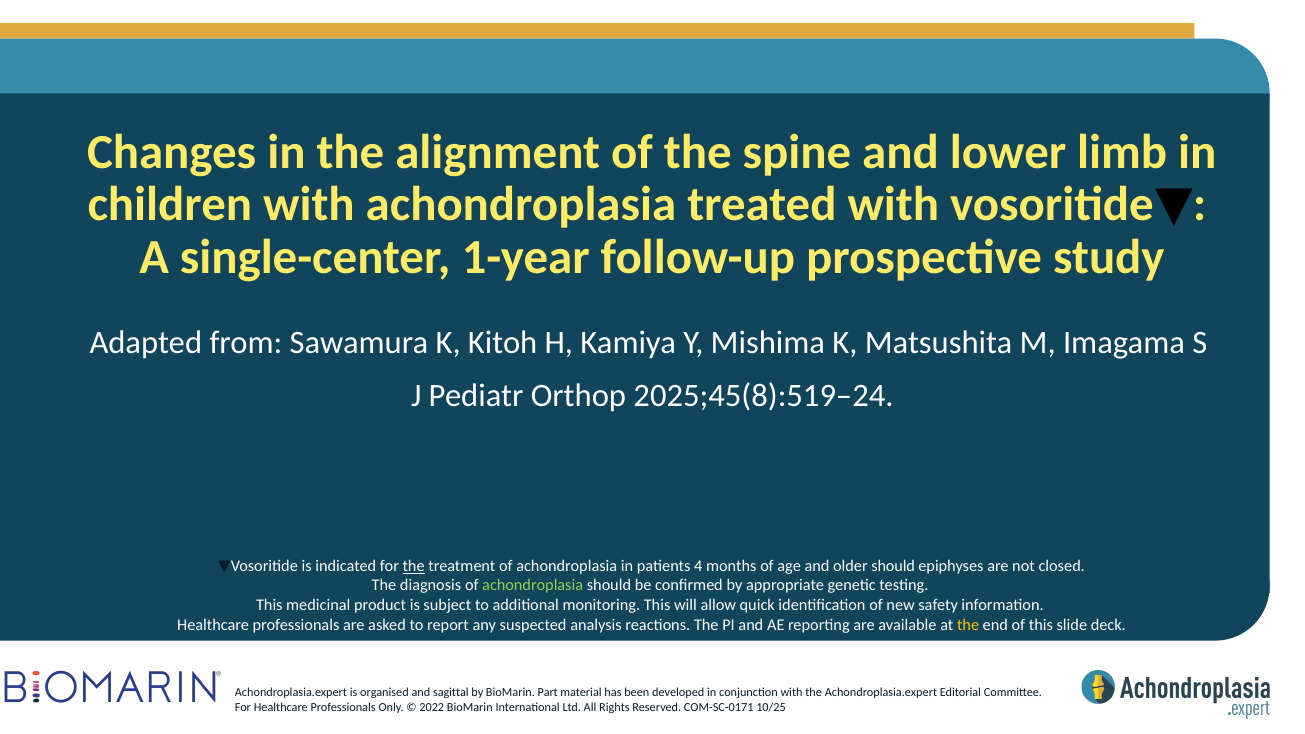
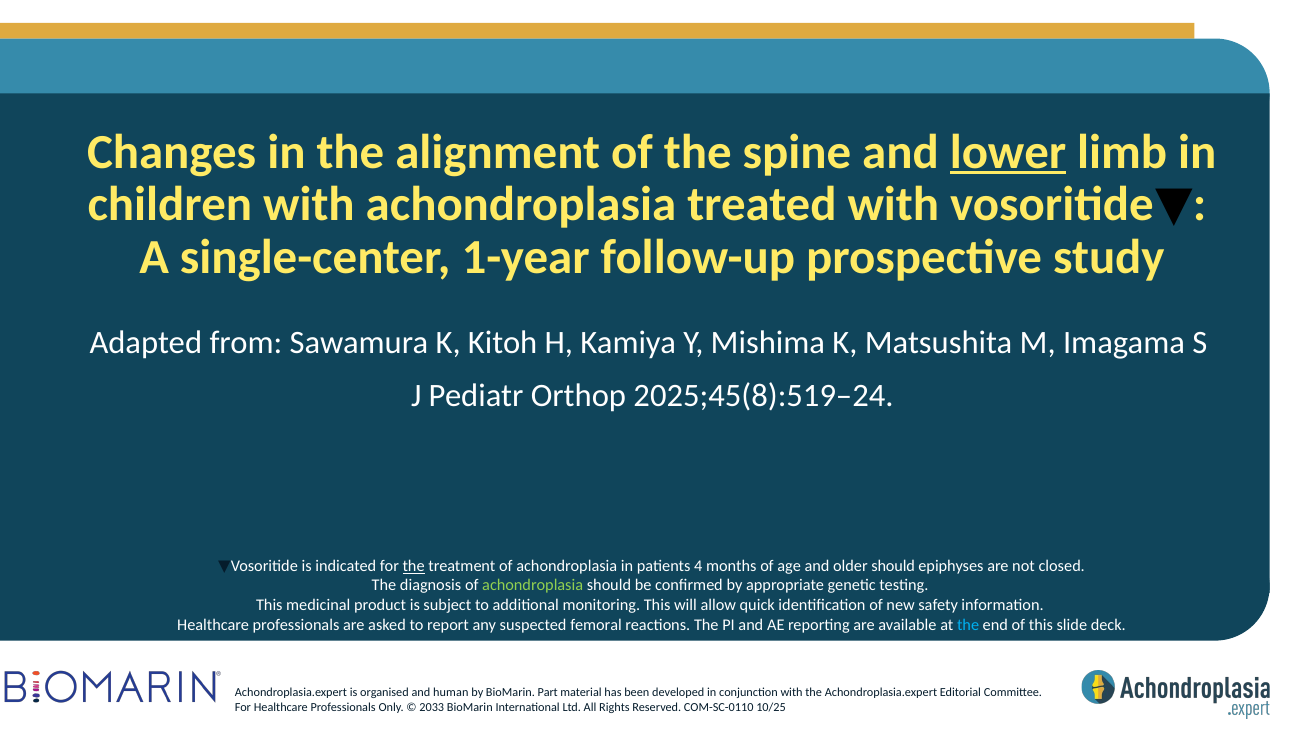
lower underline: none -> present (1008, 152)
analysis: analysis -> femoral (596, 625)
the colour: yellow -> light blue (968, 625)
sagittal: sagittal -> human (451, 693)
2022: 2022 -> 2033 (432, 707)
COM-SC-0171: COM-SC-0171 -> COM-SC-0110 (719, 707)
